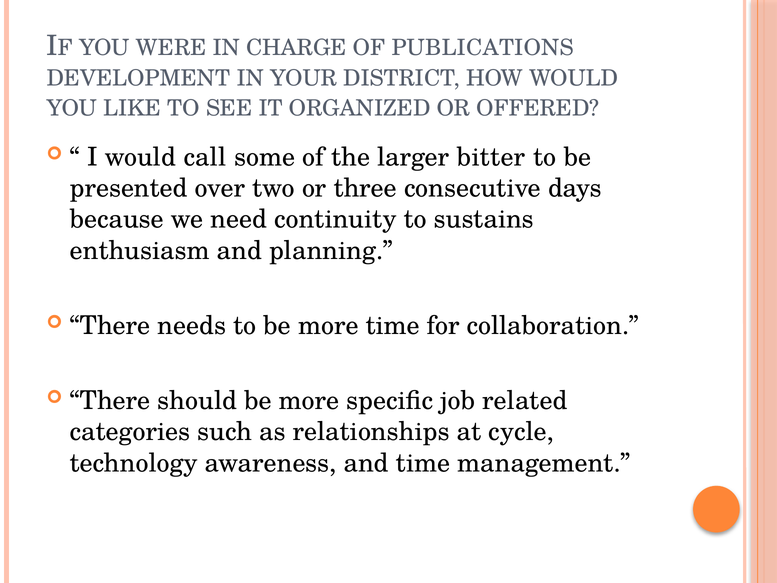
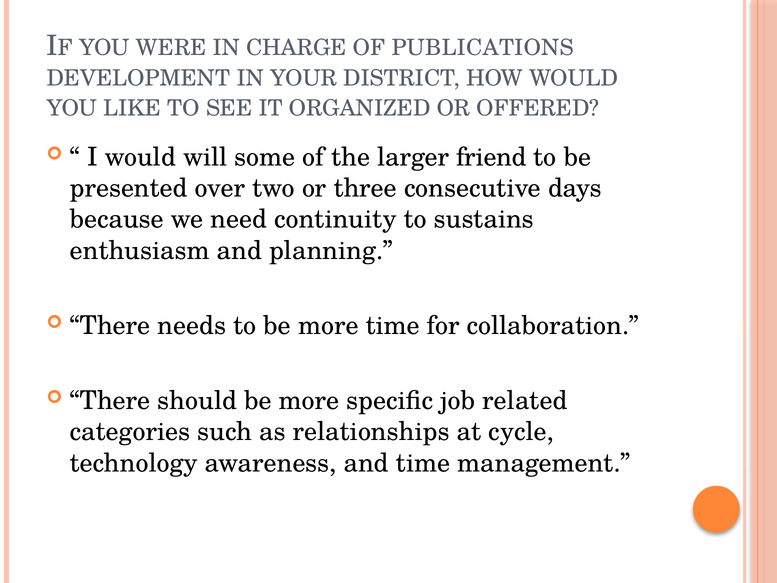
call: call -> will (205, 157)
bitter: bitter -> friend (491, 157)
